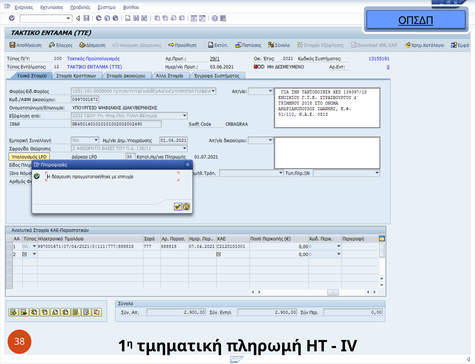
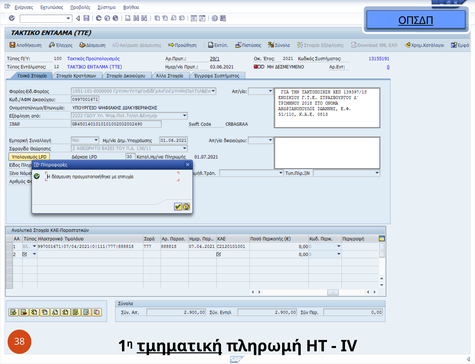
τμηματική underline: none -> present (180, 346)
